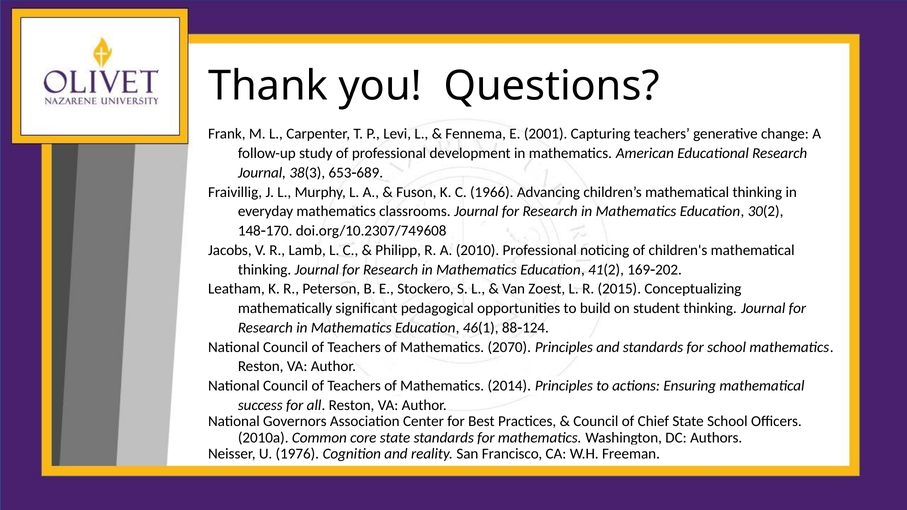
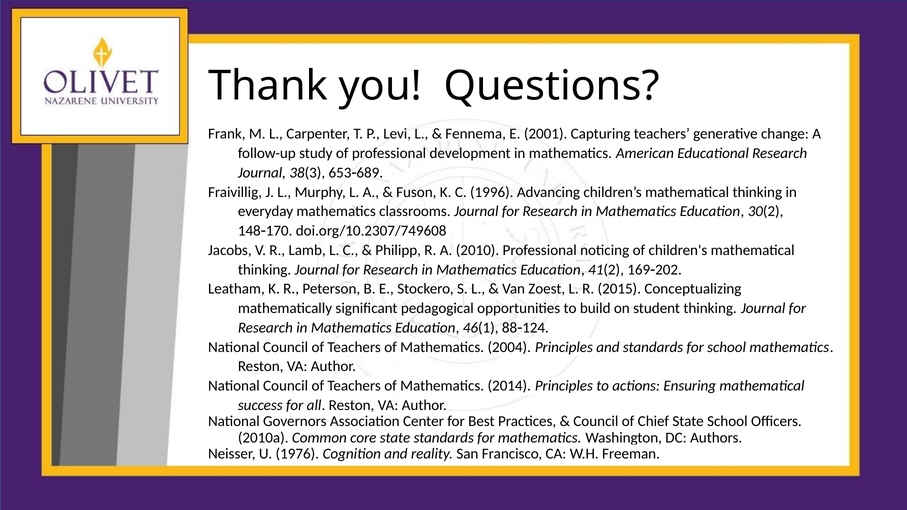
1966: 1966 -> 1996 (492, 192)
2070: 2070 -> 2004 (509, 347)
